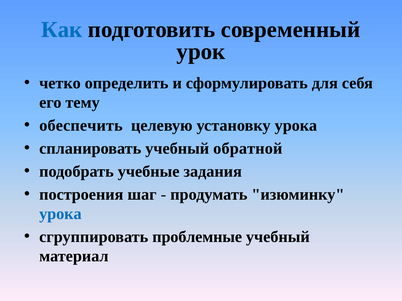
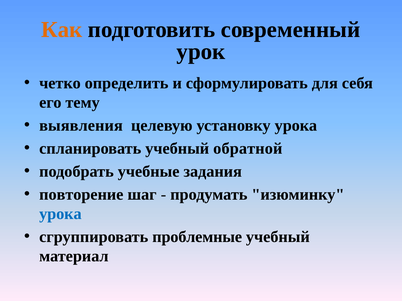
Как colour: blue -> orange (62, 30)
обеспечить: обеспечить -> выявления (81, 126)
построения: построения -> повторение (81, 195)
